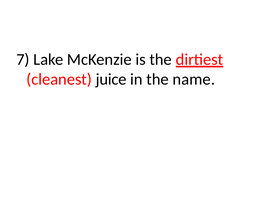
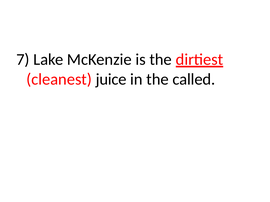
name: name -> called (194, 79)
